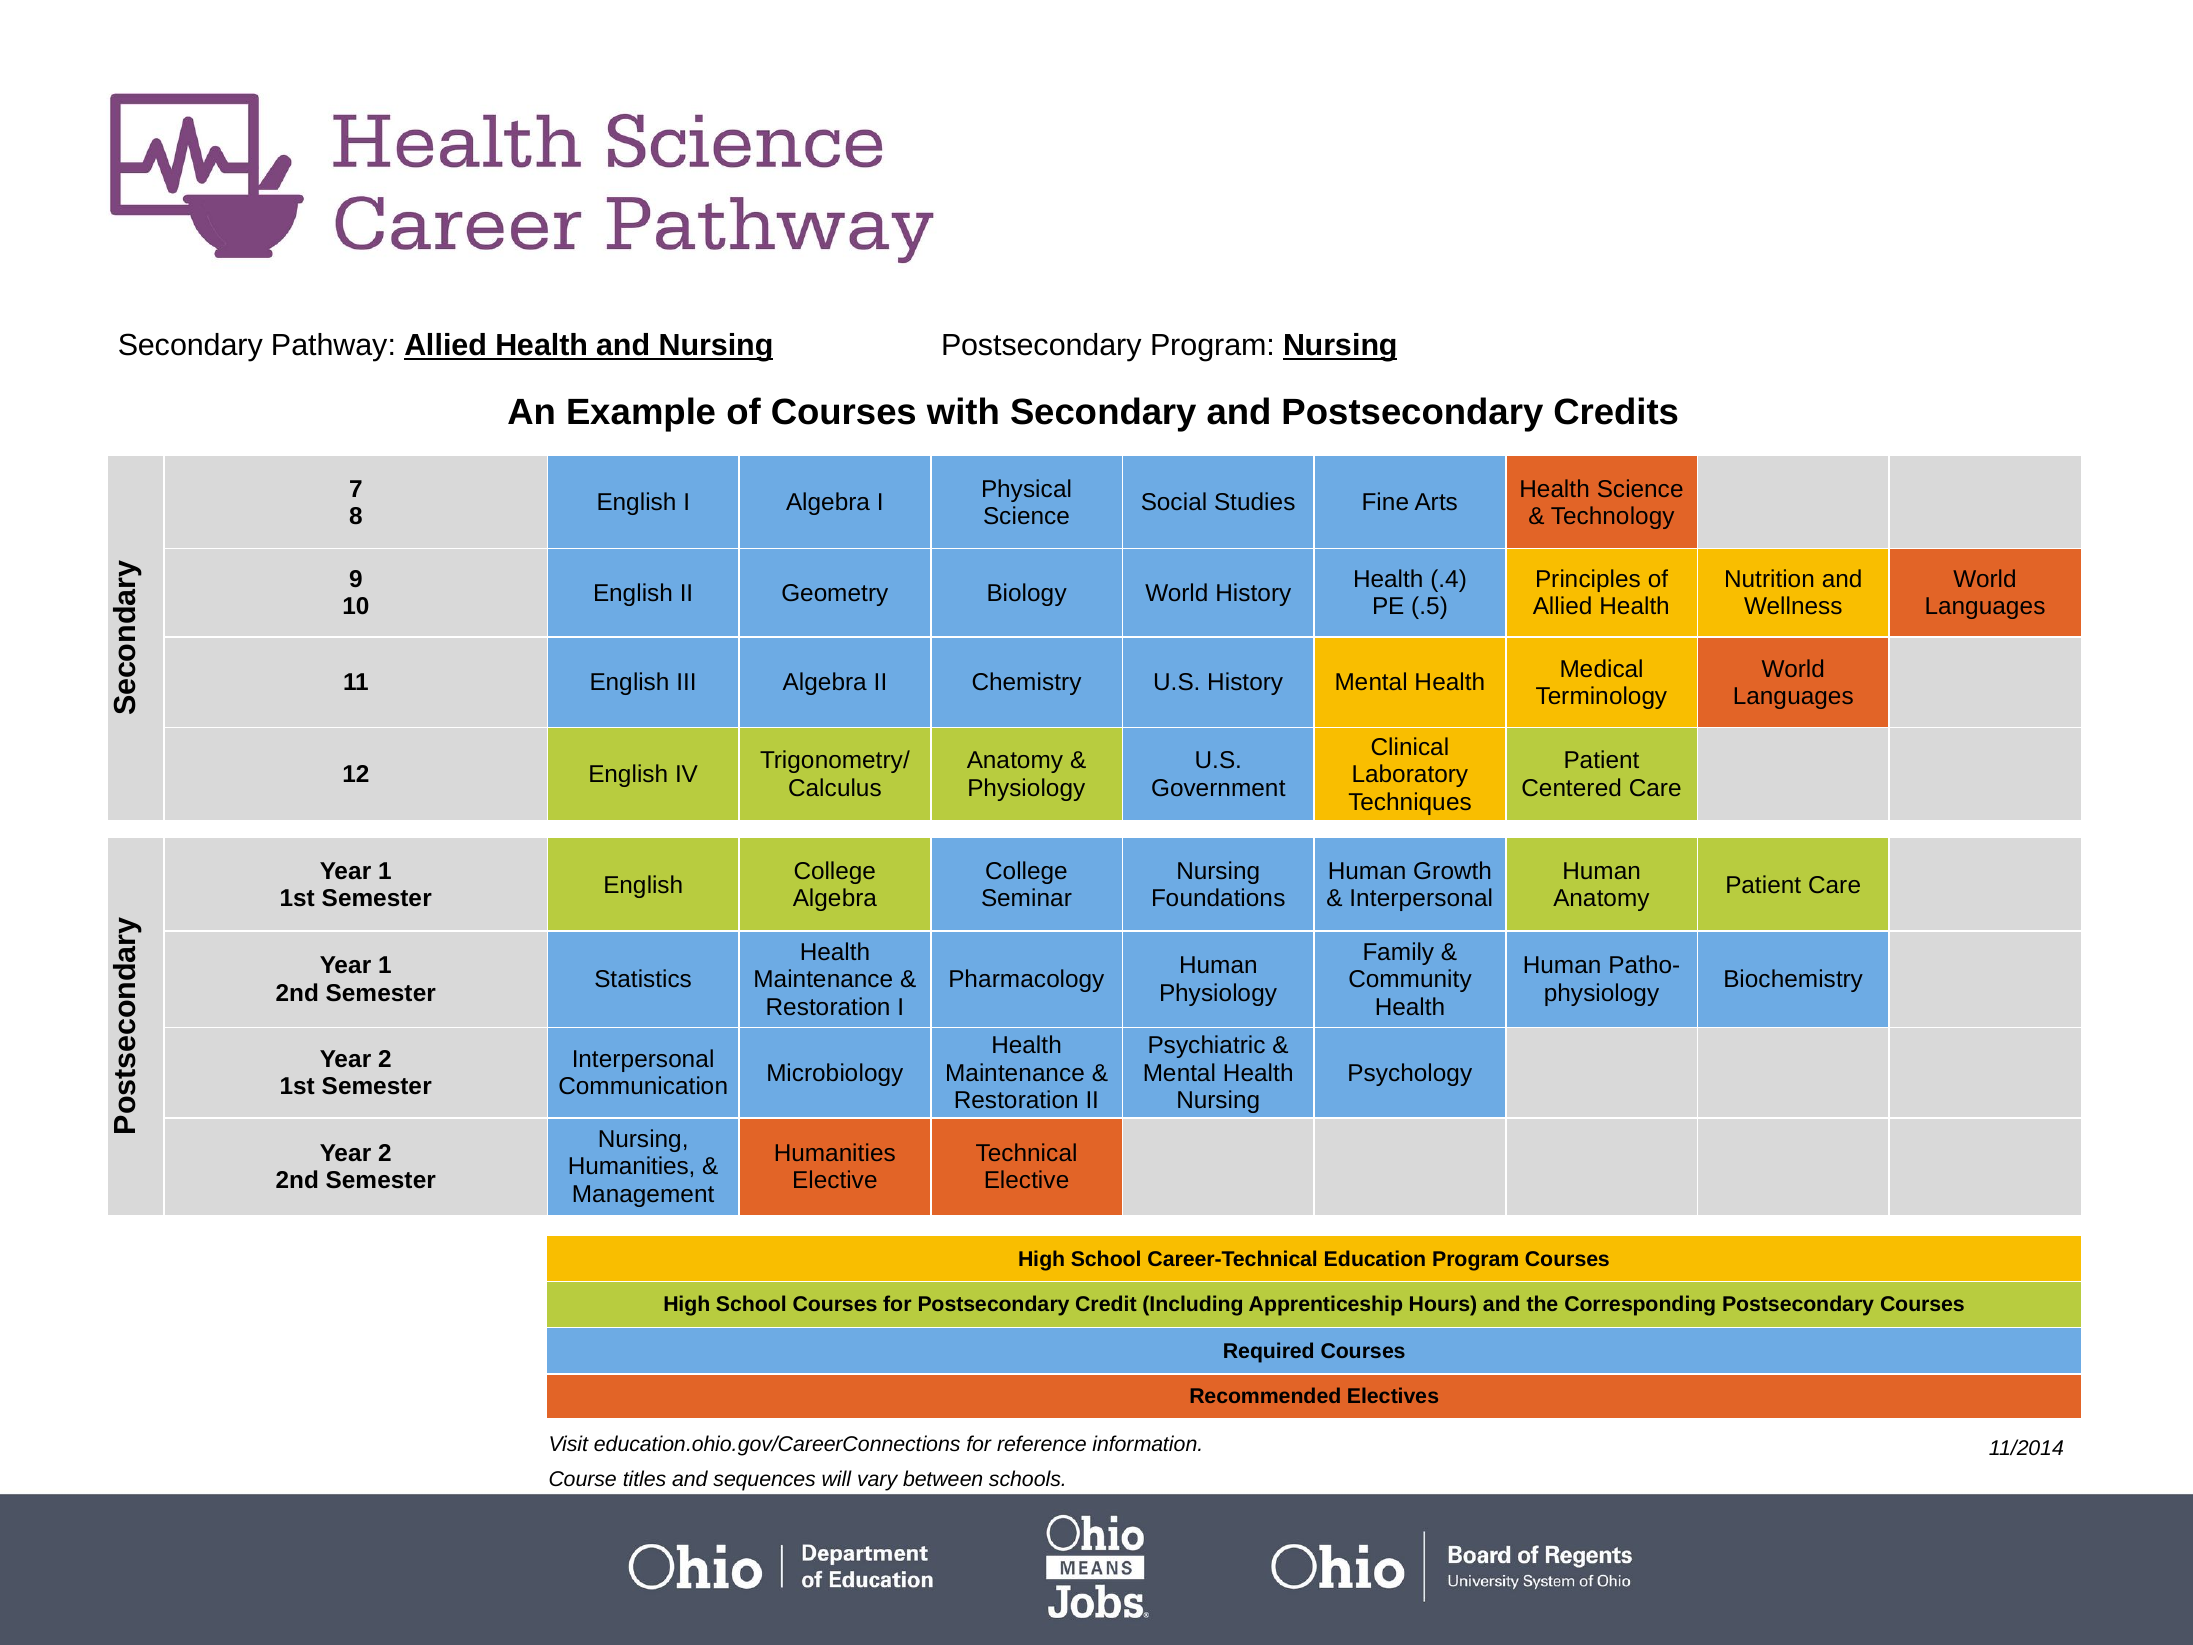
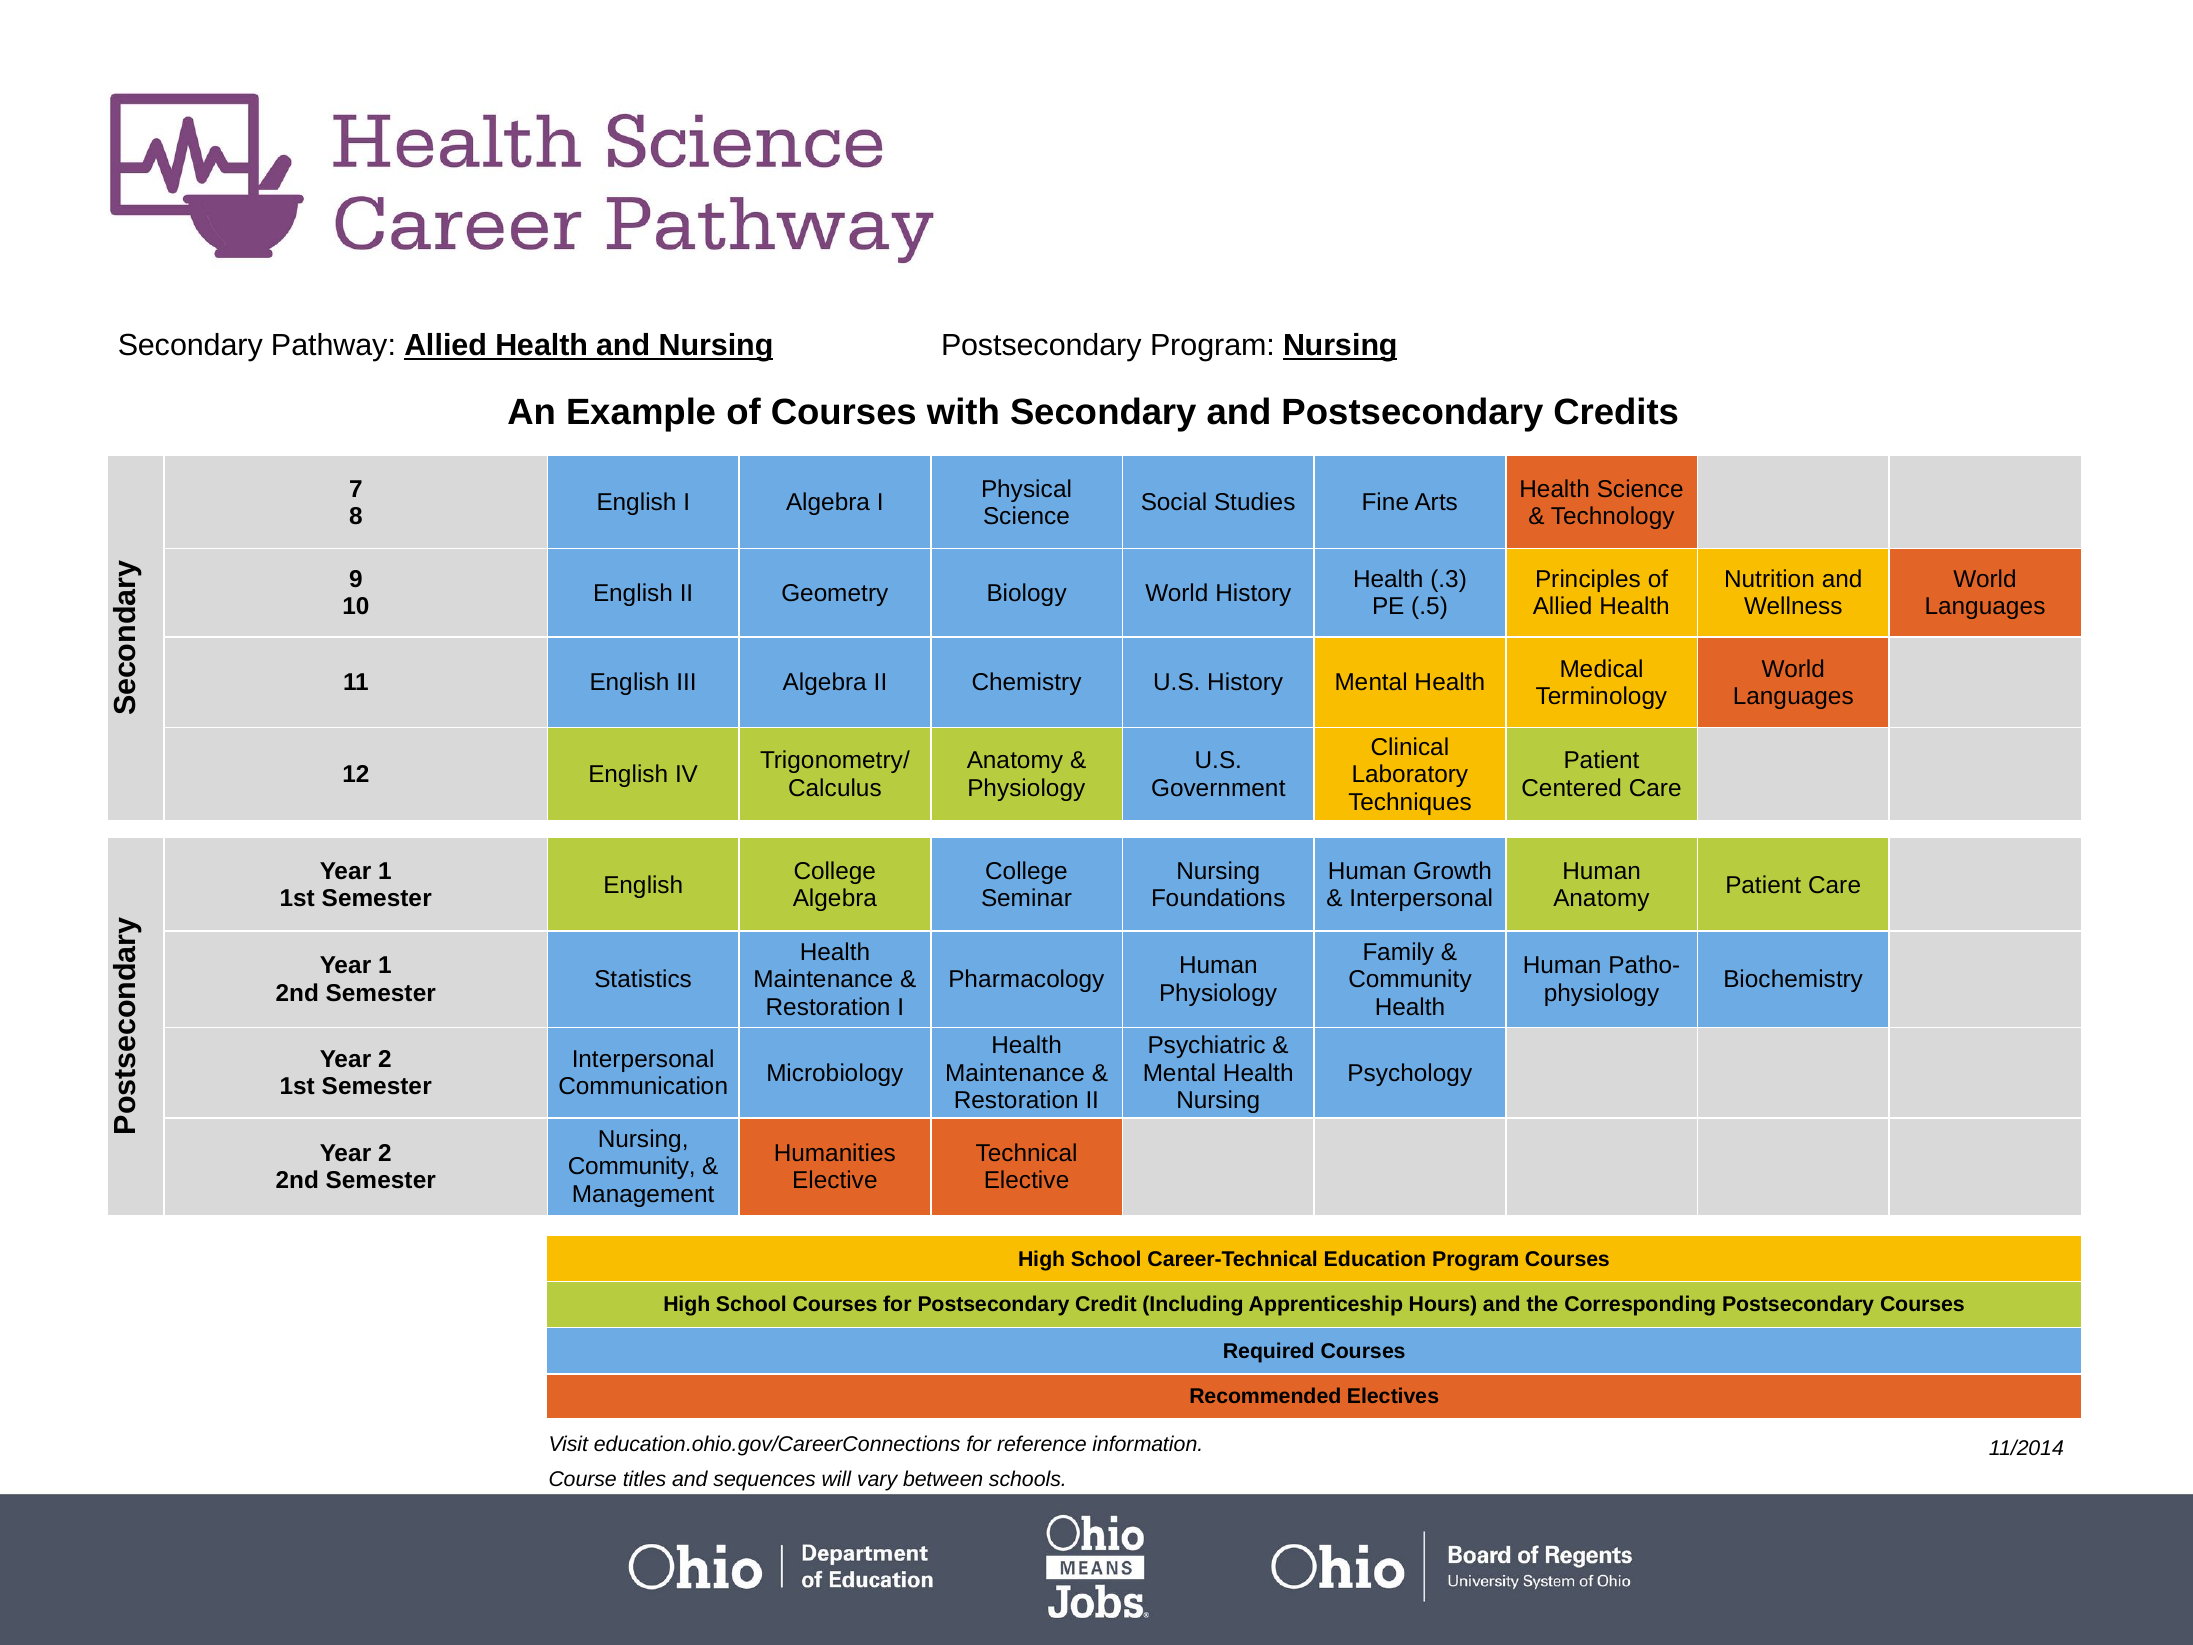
.4: .4 -> .3 (1449, 579)
Humanities: Humanities -> Community (632, 1167)
